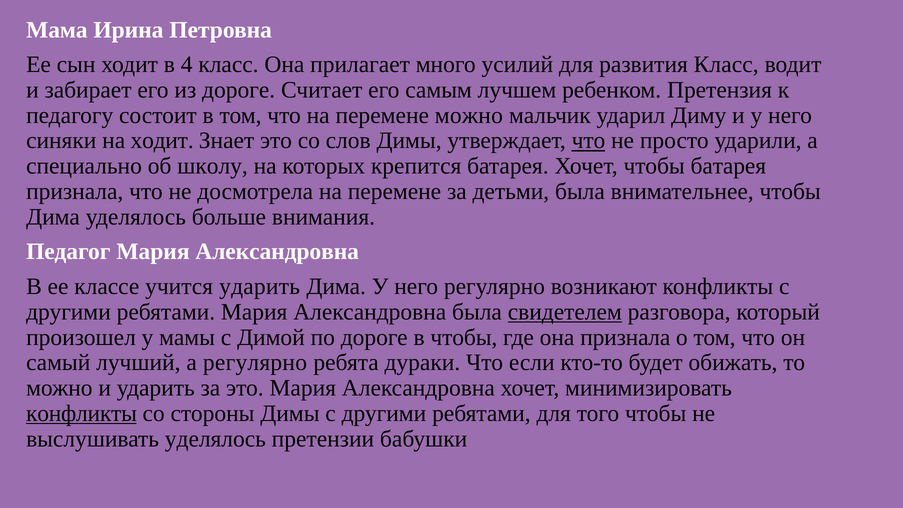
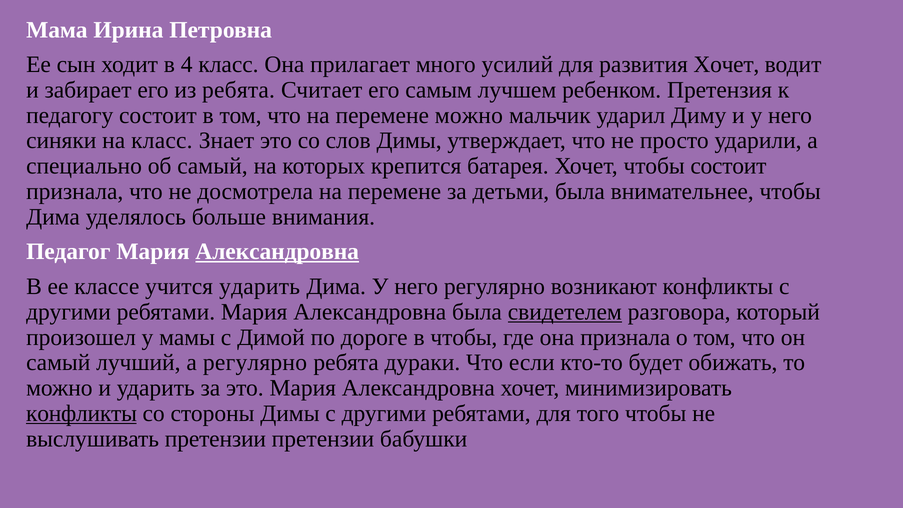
развития Класс: Класс -> Хочет (726, 65)
из дороге: дороге -> ребята (239, 90)
на ходит: ходит -> класс (162, 141)
что underline: present -> none (589, 141)
об школу: школу -> самый (213, 166)
чтобы батарея: батарея -> состоит (728, 166)
Александровна underline: none -> present (277, 252)
выслушивать уделялось: уделялось -> претензии (215, 439)
